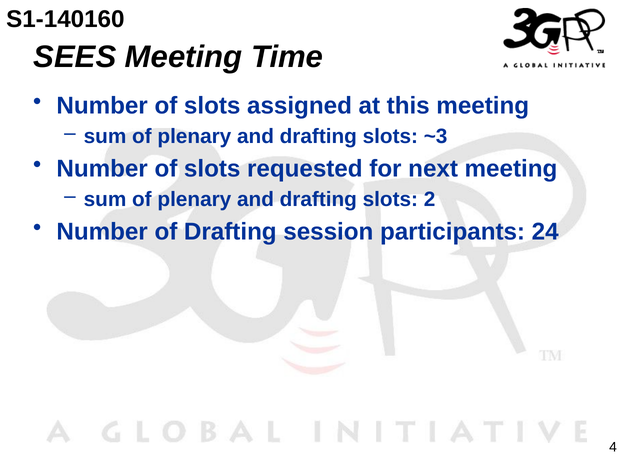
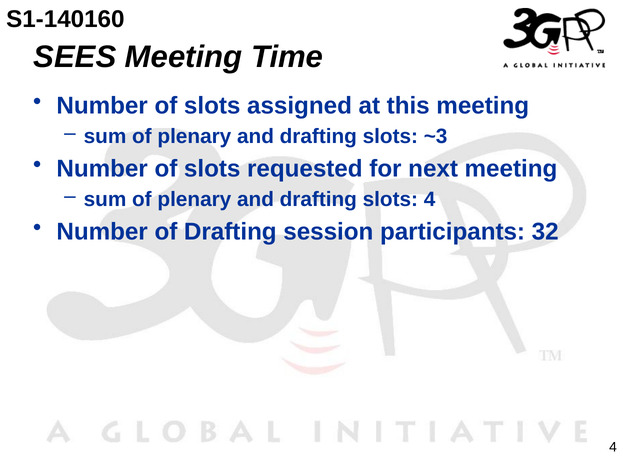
slots 2: 2 -> 4 (430, 200)
24: 24 -> 32 (545, 232)
